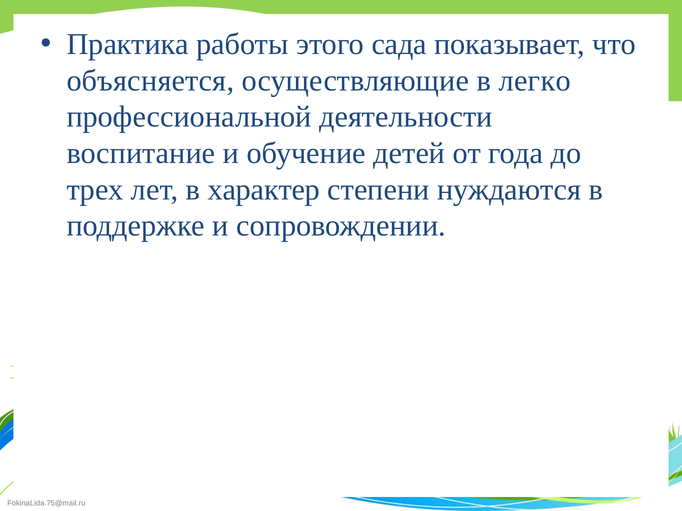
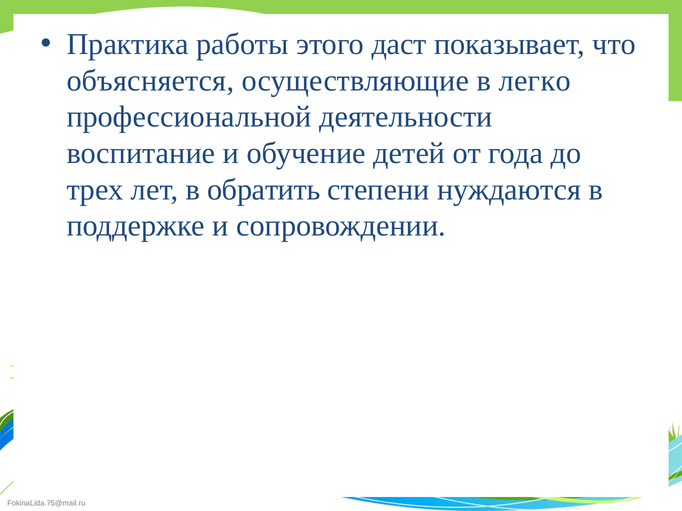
сада: сада -> даст (399, 44)
характер: характер -> обратить (264, 190)
